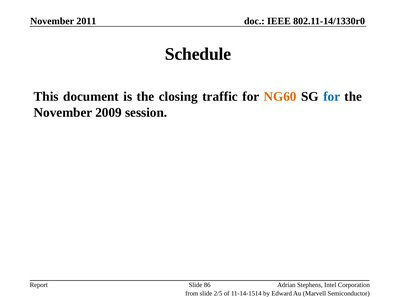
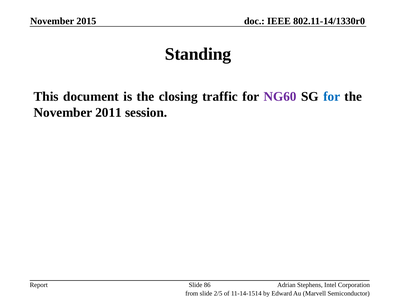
2011: 2011 -> 2015 (86, 21)
Schedule: Schedule -> Standing (198, 54)
NG60 colour: orange -> purple (280, 97)
2009: 2009 -> 2011 (109, 112)
